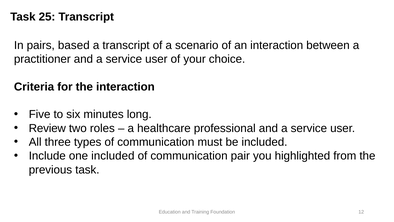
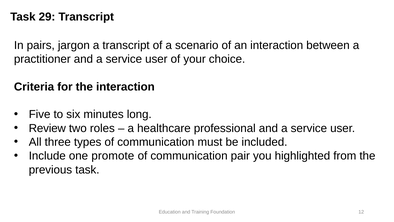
25: 25 -> 29 (47, 17)
based: based -> jargon (74, 45)
one included: included -> promote (113, 156)
